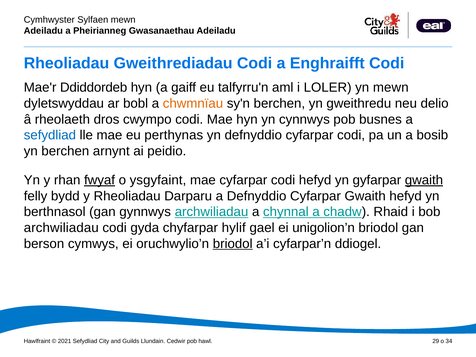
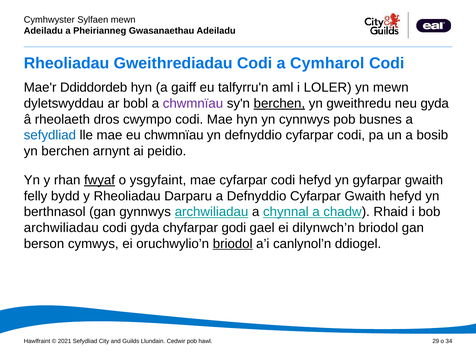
Enghraifft: Enghraifft -> Cymharol (327, 63)
chwmnïau colour: orange -> purple (193, 103)
berchen underline: none -> present (279, 103)
neu delio: delio -> gyda (435, 103)
eu perthynas: perthynas -> chwmnïau (174, 135)
gwaith underline: present -> none (424, 180)
hylif: hylif -> godi (234, 228)
unigolion’n: unigolion’n -> dilynwch’n (323, 228)
cyfarpar’n: cyfarpar’n -> canlynol’n (302, 244)
